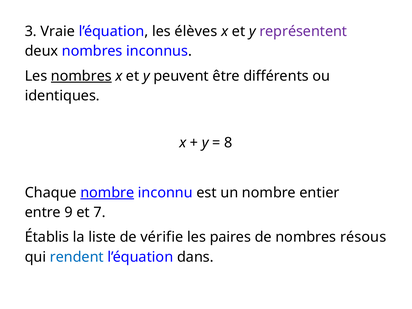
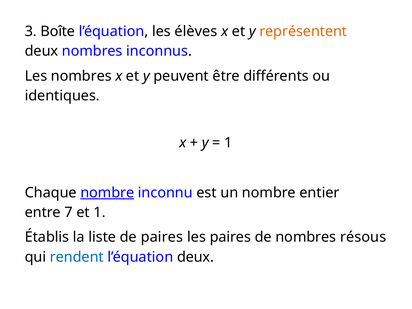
Vraie: Vraie -> Boîte (58, 31)
représentent colour: purple -> orange (303, 31)
nombres underline: present -> none (81, 76)
8: 8 -> 1 (228, 143)
9: 9 -> 7 (69, 212)
et 7: 7 -> 1 (100, 212)
de vérifie: vérifie -> paires (162, 237)
l’équation dans: dans -> deux (195, 257)
